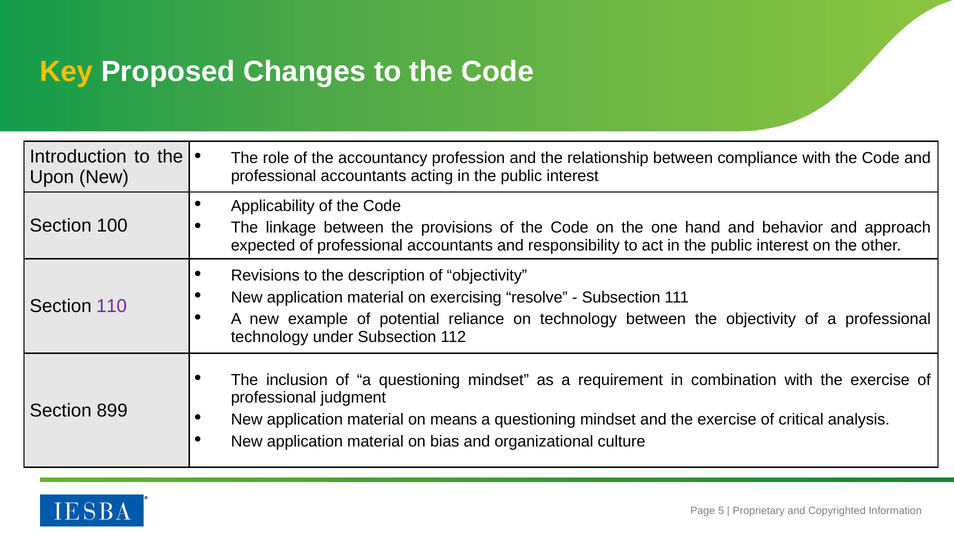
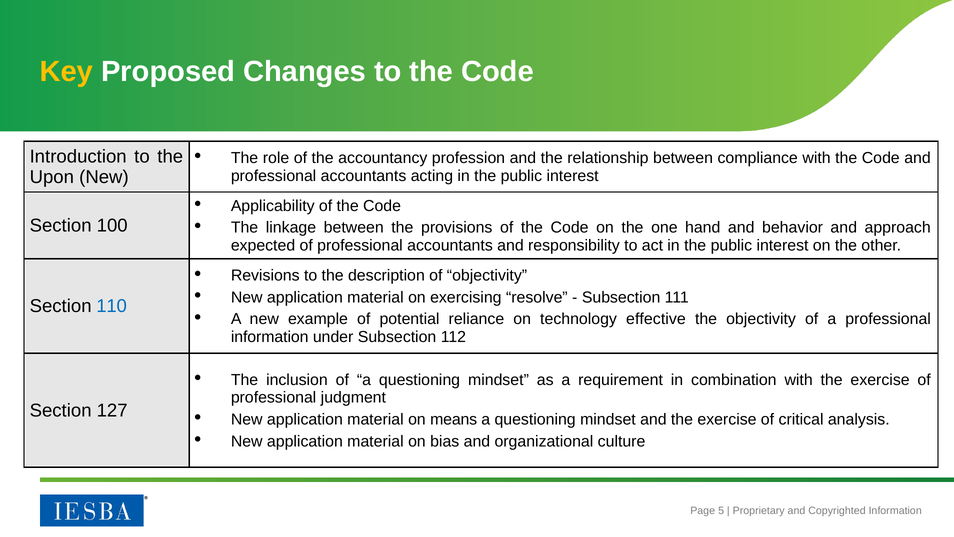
110 colour: purple -> blue (112, 306)
technology between: between -> effective (656, 319)
technology: technology -> information (270, 337)
899: 899 -> 127 (112, 410)
